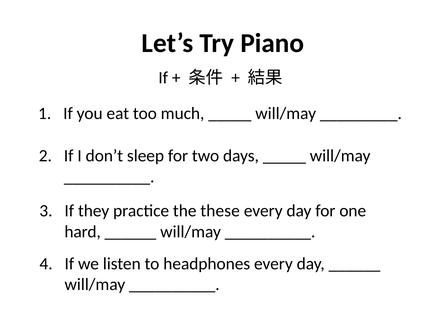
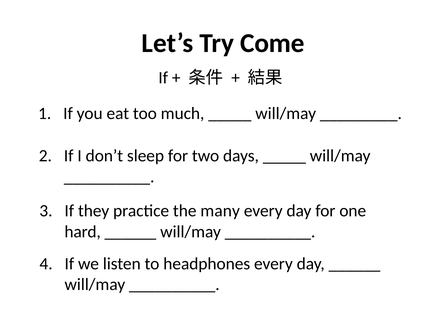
Piano: Piano -> Come (272, 43)
these: these -> many (220, 211)
